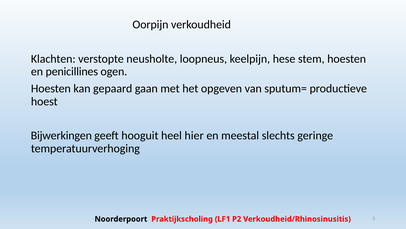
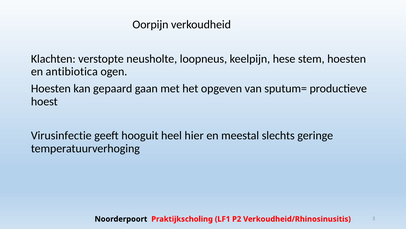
penicillines: penicillines -> antibiotica (72, 71)
Bijwerkingen: Bijwerkingen -> Virusinfectie (61, 135)
